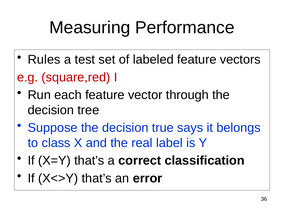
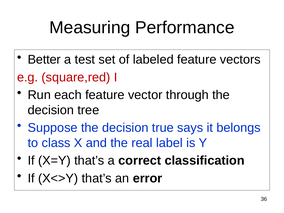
Rules: Rules -> Better (44, 60)
